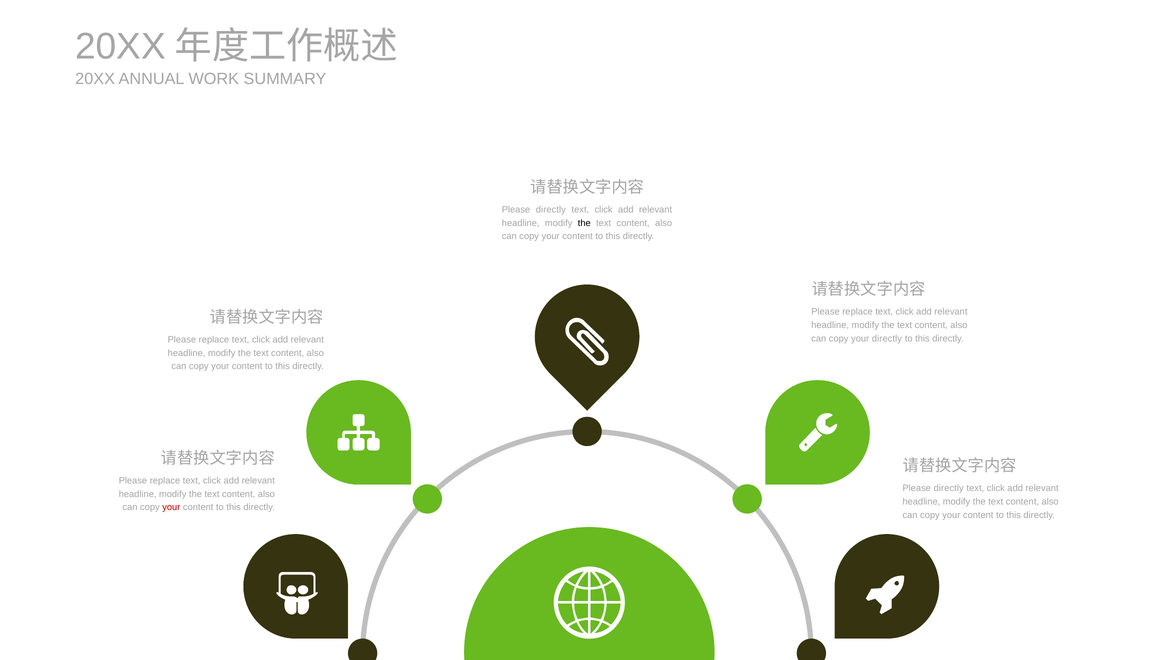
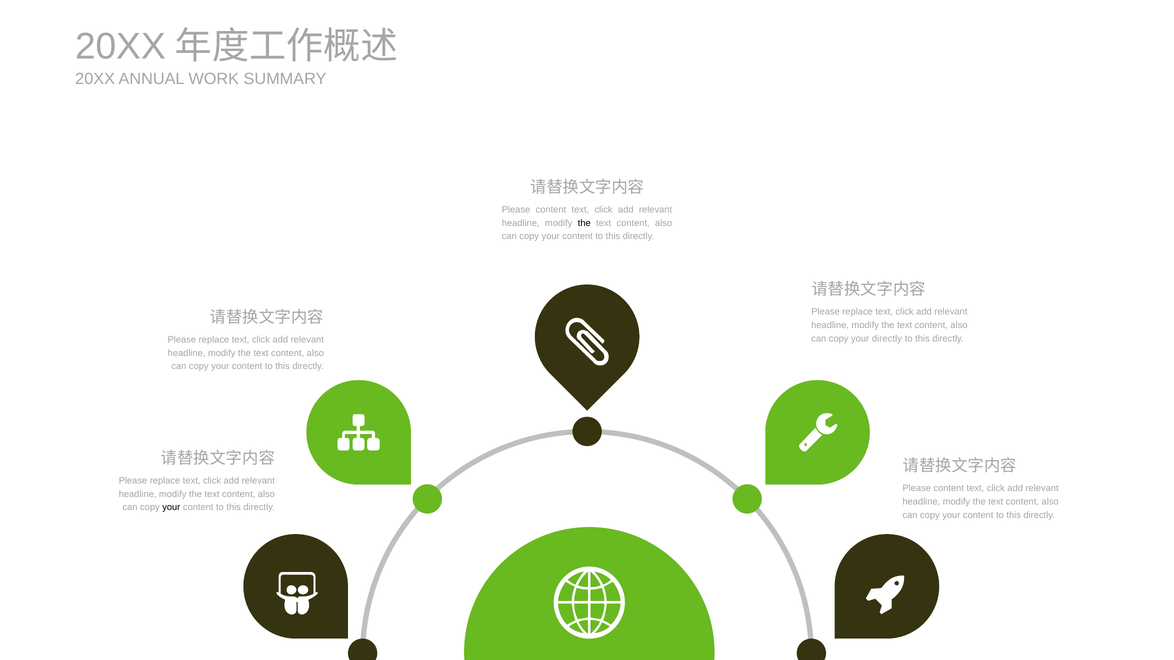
directly: directly -> content (551, 210)
directly: directly -> content (949, 489)
your colour: red -> black (171, 508)
